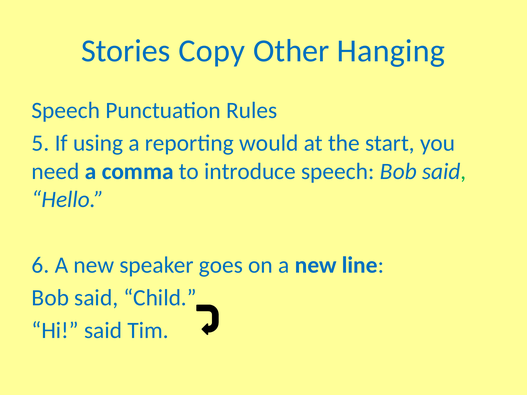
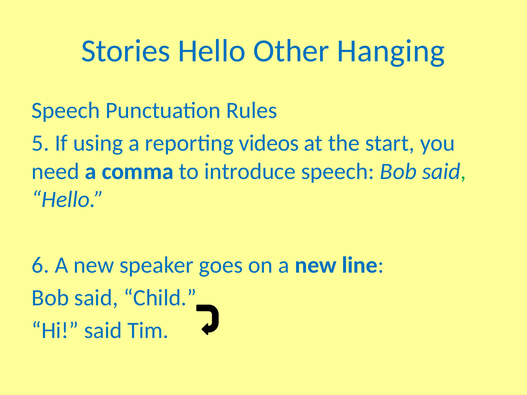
Stories Copy: Copy -> Hello (212, 51)
would: would -> videos (269, 143)
